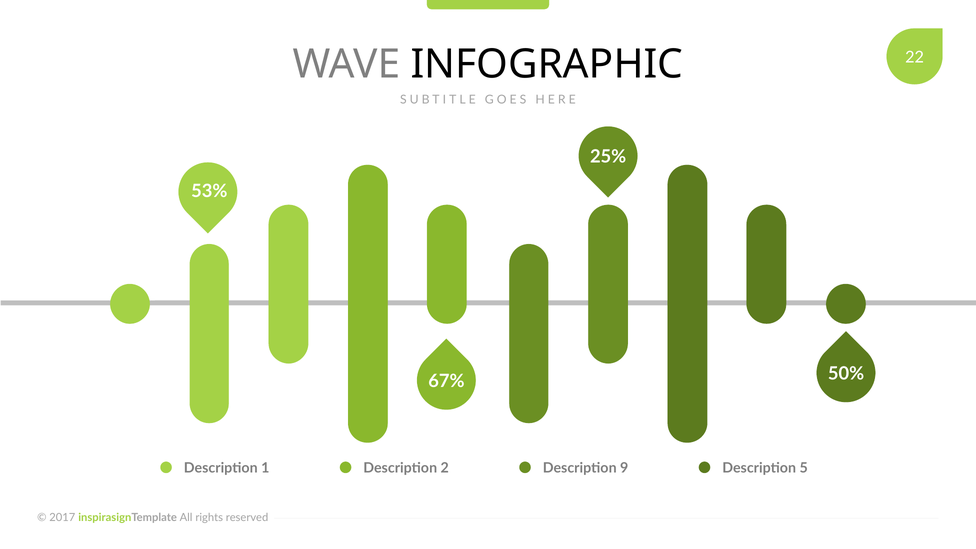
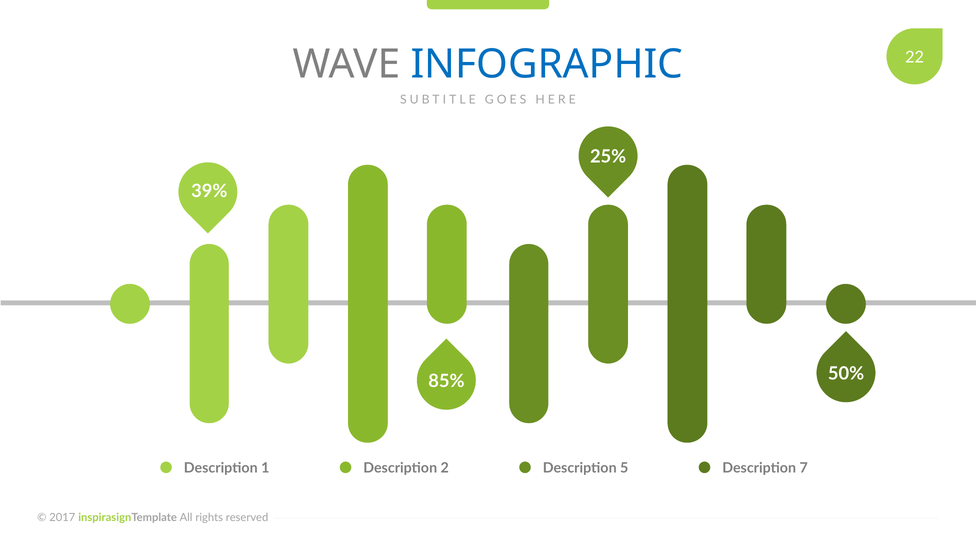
INFOGRAPHIC colour: black -> blue (547, 64)
53%: 53% -> 39% (209, 191)
67%: 67% -> 85% (446, 381)
9: 9 -> 5 (624, 468)
5: 5 -> 7 (804, 468)
